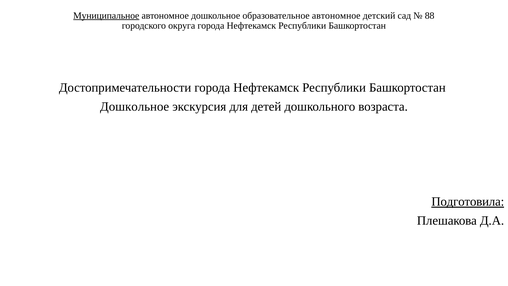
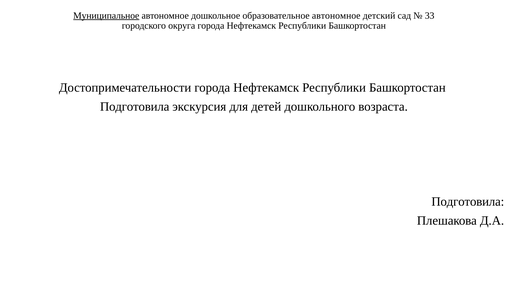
88: 88 -> 33 (430, 16)
Дошкольное: Дошкольное -> Подготовила (135, 106)
Подготовила underline: present -> none (468, 202)
